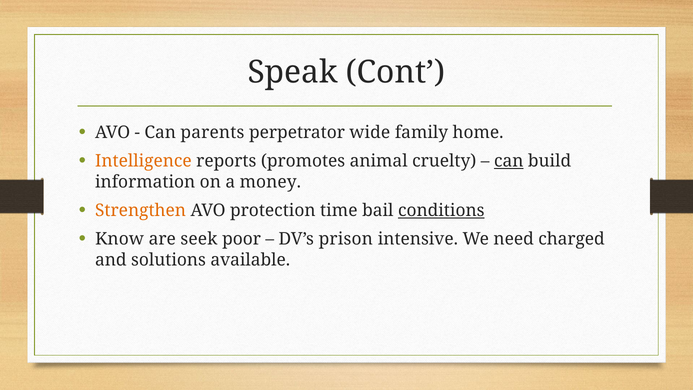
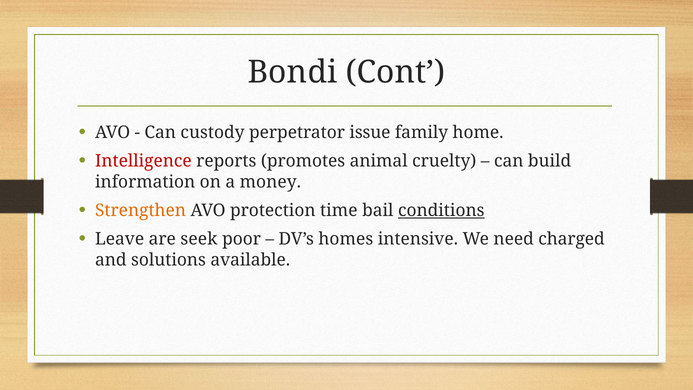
Speak: Speak -> Bondi (292, 72)
parents: parents -> custody (213, 133)
wide: wide -> issue (370, 133)
Intelligence colour: orange -> red (143, 161)
can underline: present -> none (509, 161)
Know: Know -> Leave (120, 239)
prison: prison -> homes (346, 239)
